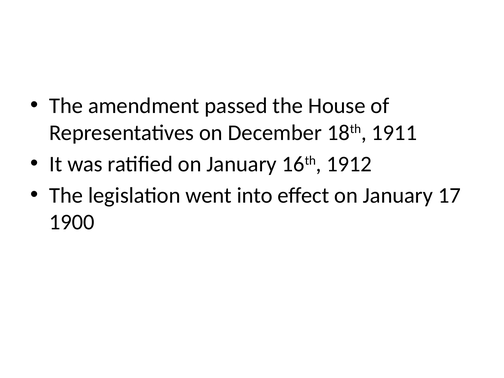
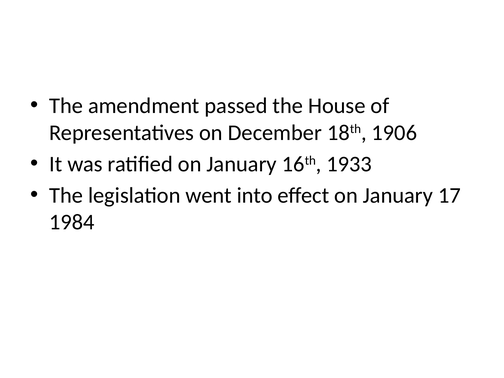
1911: 1911 -> 1906 (394, 133)
1912: 1912 -> 1933 (349, 164)
1900: 1900 -> 1984 (72, 222)
